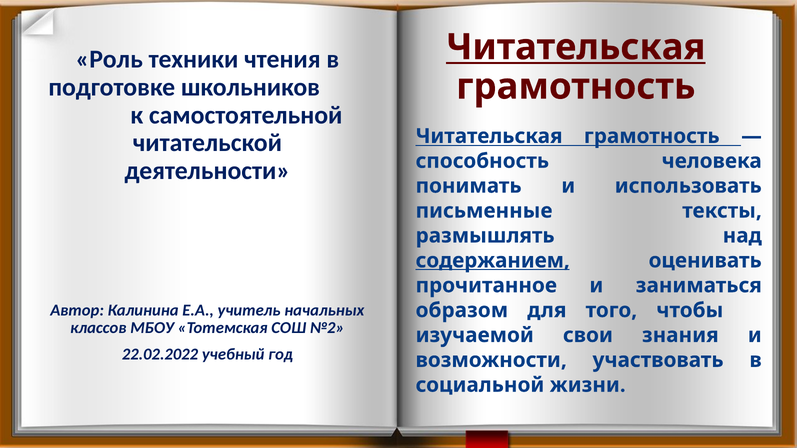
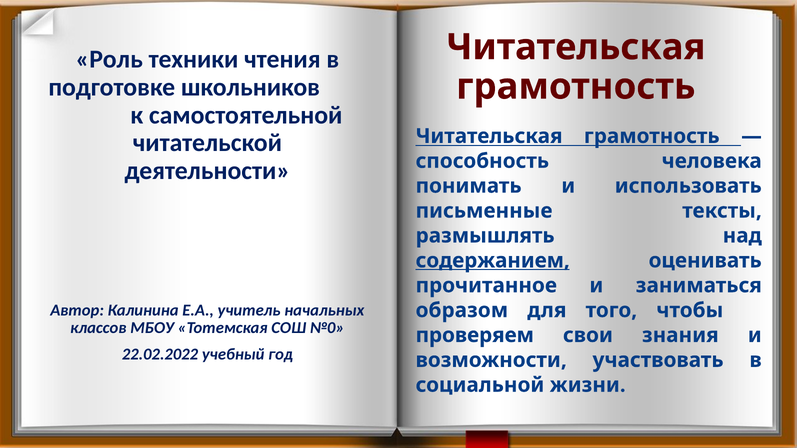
Читательская underline: present -> none (576, 47)
№2: №2 -> №0 (327, 328)
изучаемой: изучаемой -> проверяем (475, 335)
